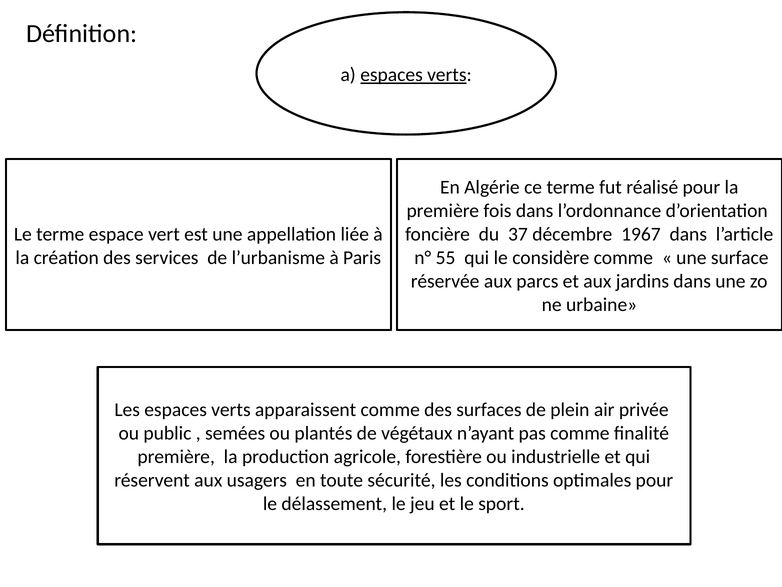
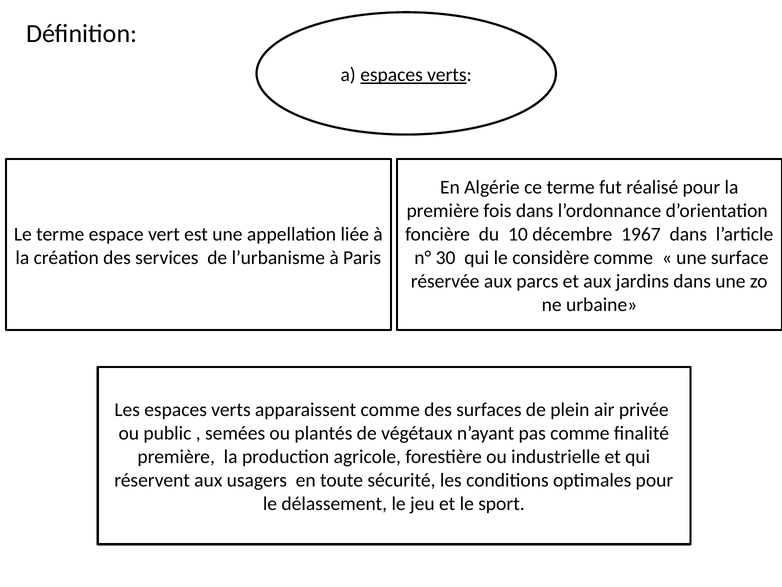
37: 37 -> 10 (518, 234)
55: 55 -> 30 (446, 257)
